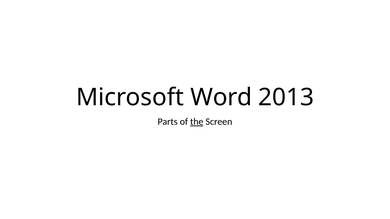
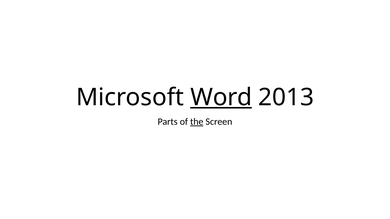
Word underline: none -> present (221, 97)
